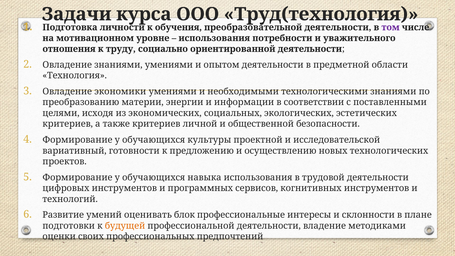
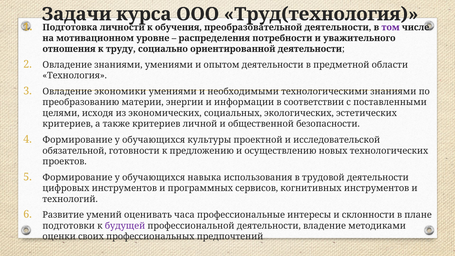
использования: использования -> распределения (214, 38)
вариативный: вариативный -> обязательной (75, 151)
блок: блок -> часа (184, 215)
будущей colour: orange -> purple (125, 226)
